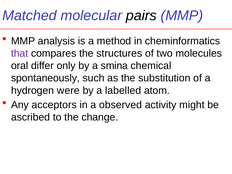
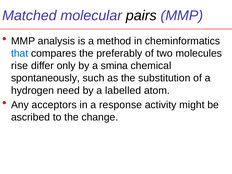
that colour: purple -> blue (20, 53)
structures: structures -> preferably (119, 53)
oral: oral -> rise (20, 66)
were: were -> need (68, 90)
observed: observed -> response (121, 105)
